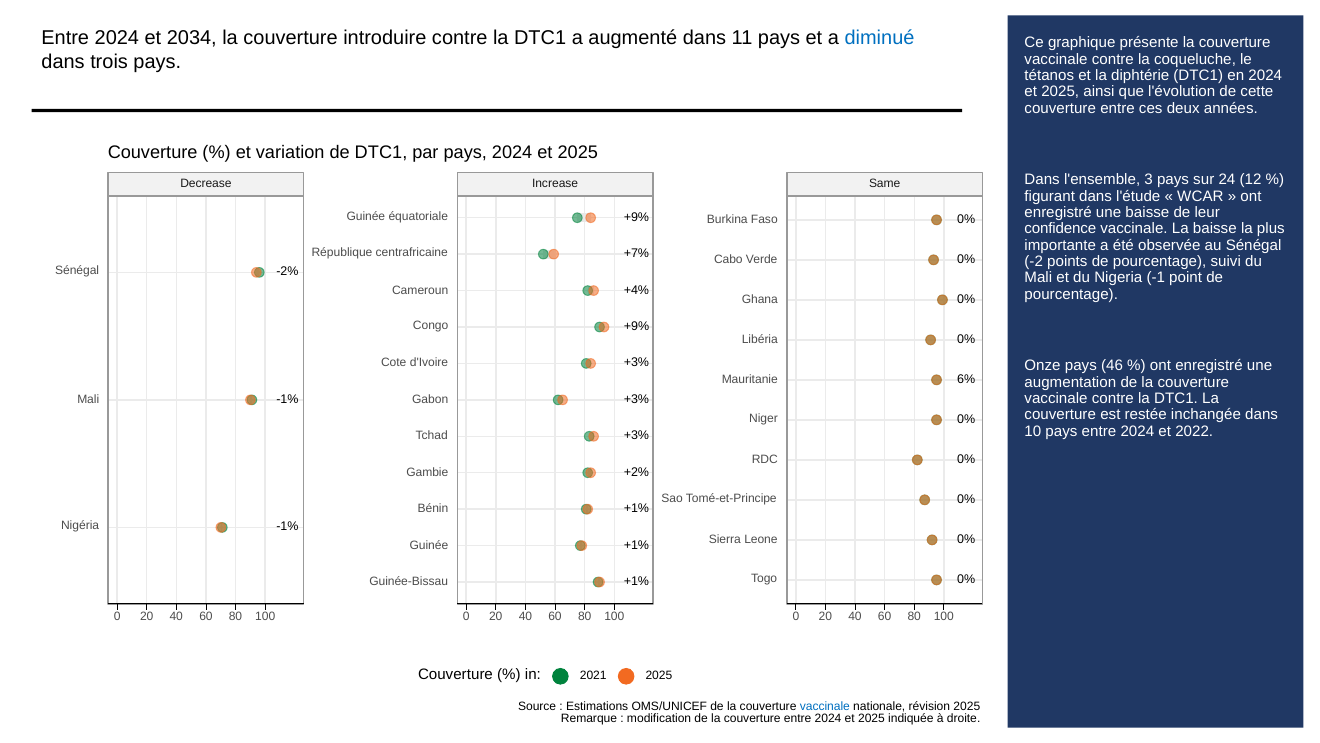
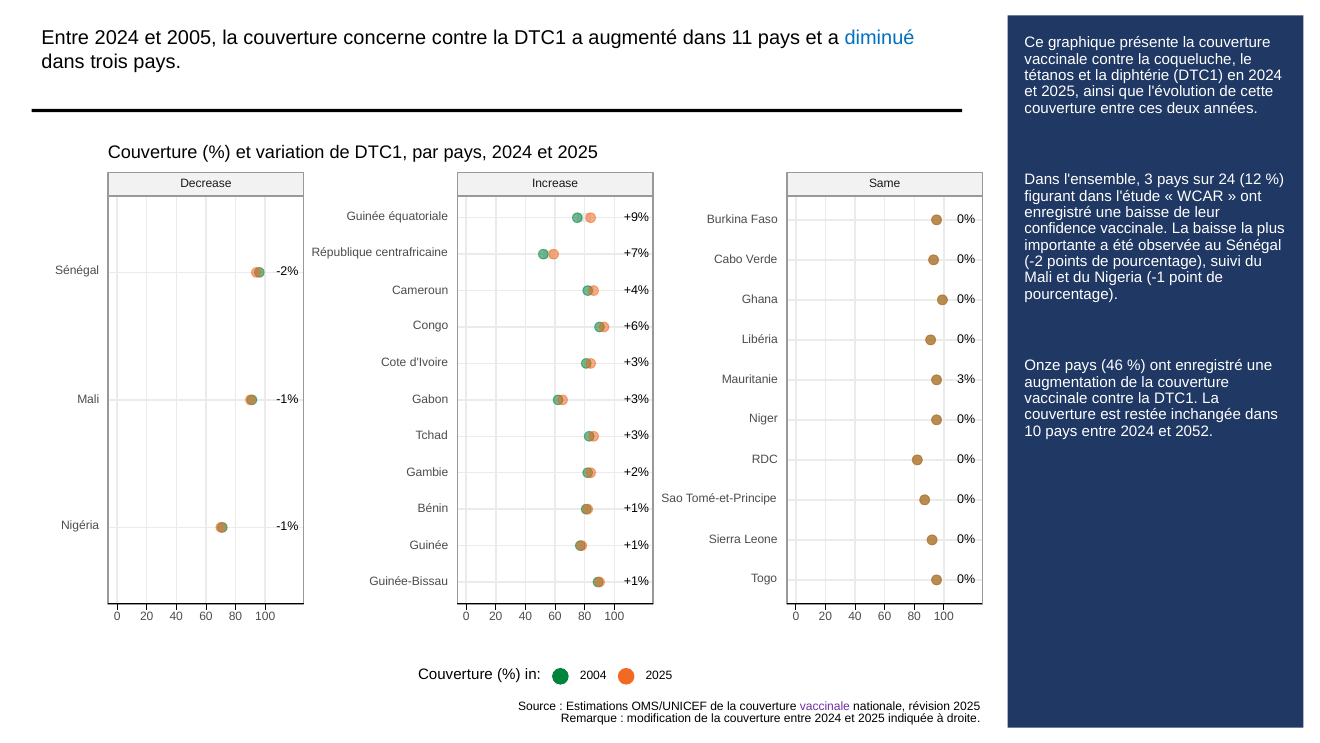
2034: 2034 -> 2005 (192, 38)
introduire: introduire -> concerne (385, 38)
+9%: +9% -> +6% (636, 326)
6%: 6% -> 3% (966, 379)
2022: 2022 -> 2052 (1194, 431)
2021: 2021 -> 2004 (593, 675)
vaccinale colour: blue -> purple (825, 706)
